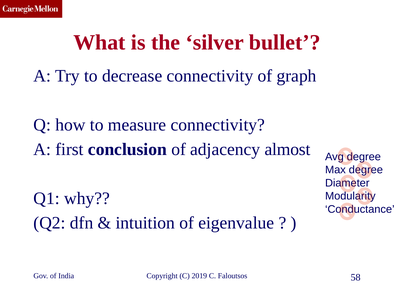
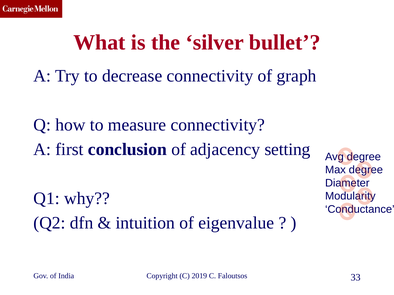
almost: almost -> setting (287, 150)
58: 58 -> 33 (356, 278)
